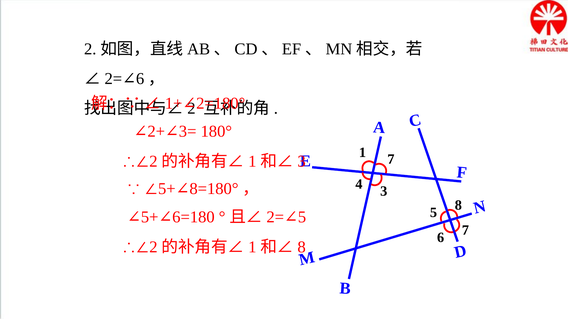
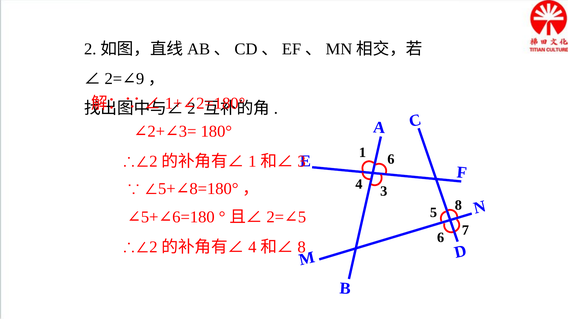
6: 6 -> 9 (140, 79)
1 7: 7 -> 6 (391, 159)
1: 1 -> 4 (252, 248)
